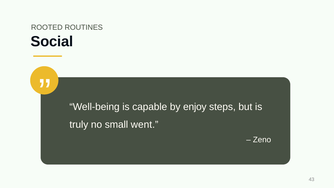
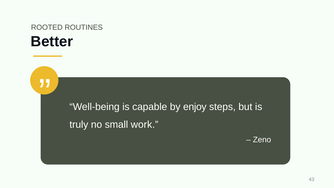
Social: Social -> Better (52, 41)
went: went -> work (145, 125)
